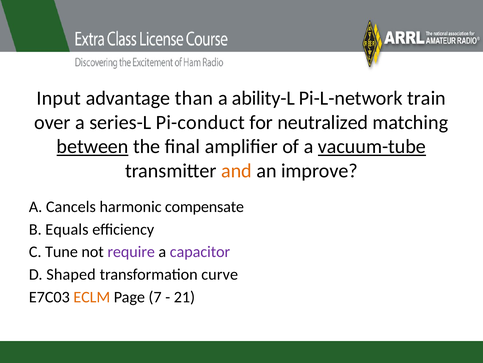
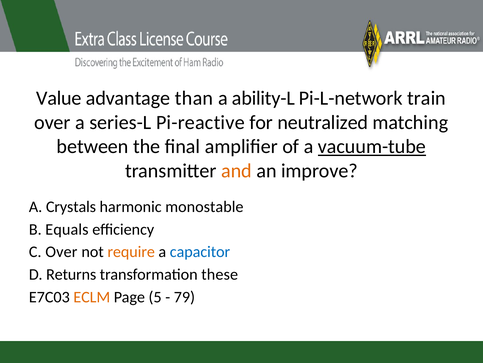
Input: Input -> Value (59, 98)
Pi-conduct: Pi-conduct -> Pi-reactive (200, 122)
between underline: present -> none (93, 146)
Cancels: Cancels -> Crystals (71, 206)
compensate: compensate -> monostable (204, 206)
C Tune: Tune -> Over (61, 251)
require colour: purple -> orange (131, 251)
capacitor colour: purple -> blue (200, 251)
Shaped: Shaped -> Returns (71, 274)
curve: curve -> these (220, 274)
7: 7 -> 5 (155, 297)
21: 21 -> 79 (184, 297)
